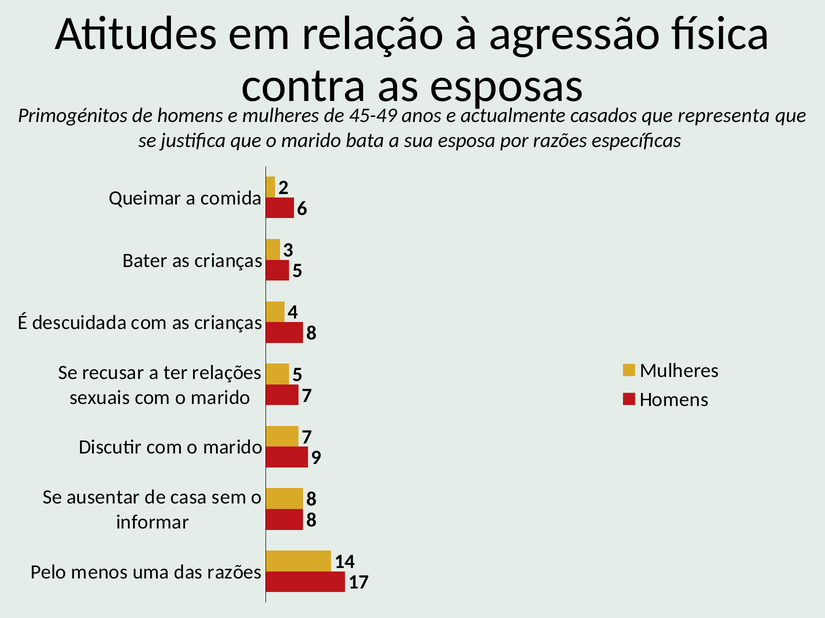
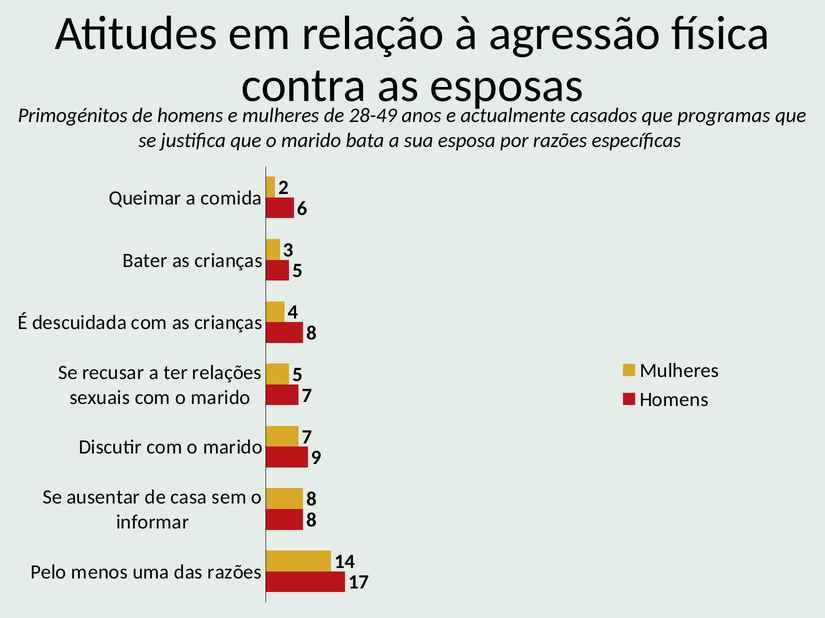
45-49: 45-49 -> 28-49 (373, 116)
representa: representa -> programas (724, 116)
